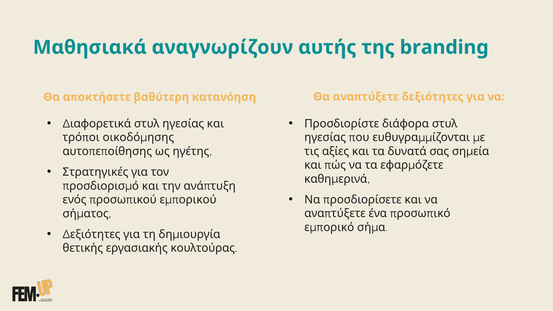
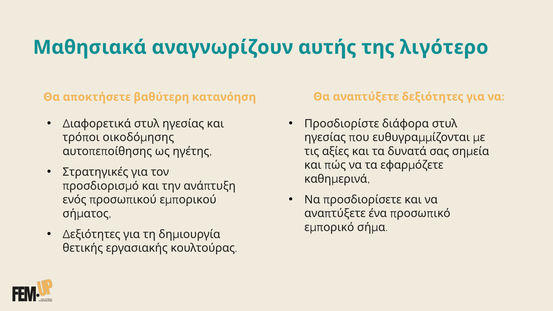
branding: branding -> λιγότερο (444, 47)
